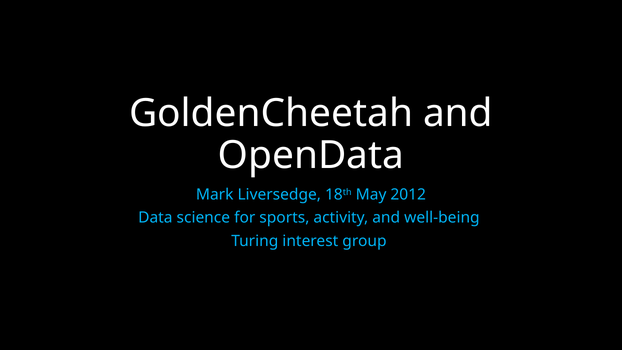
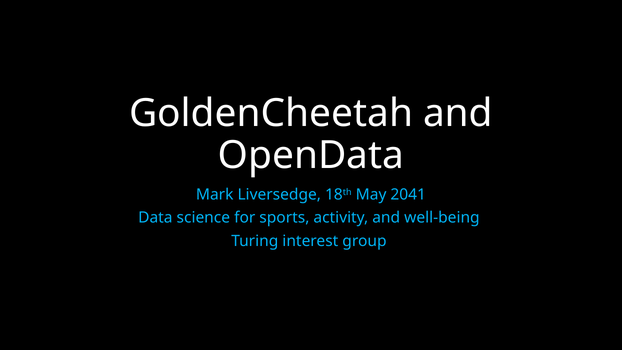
2012: 2012 -> 2041 (408, 194)
